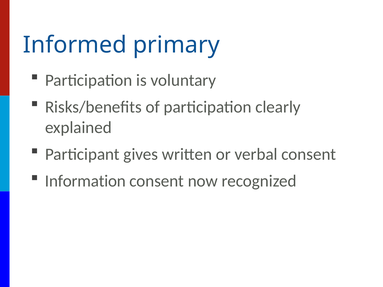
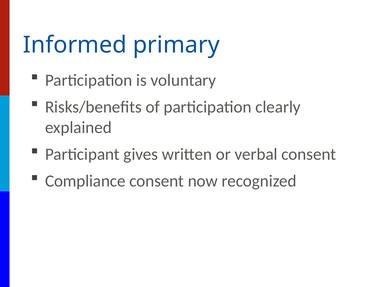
Information: Information -> Compliance (85, 181)
